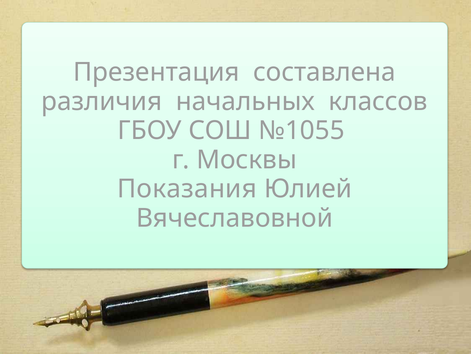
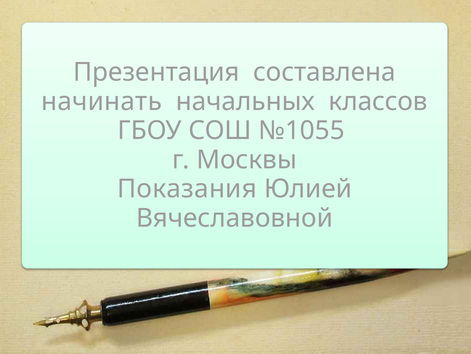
различия: различия -> начинать (102, 101)
